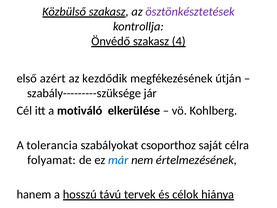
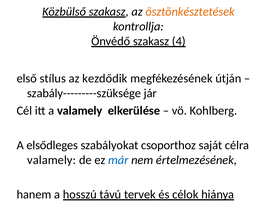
ösztönkésztetések colour: purple -> orange (190, 12)
azért: azért -> stílus (53, 78)
a motiváló: motiváló -> valamely (80, 110)
tolerancia: tolerancia -> elsődleges (52, 145)
folyamat: folyamat -> valamely (52, 160)
